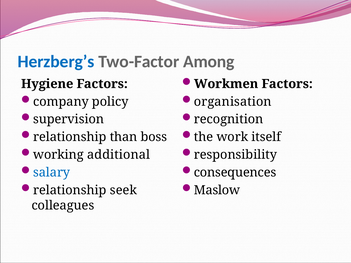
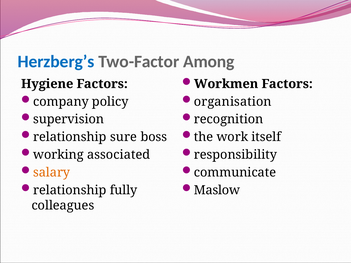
than: than -> sure (123, 137)
additional: additional -> associated (119, 155)
salary colour: blue -> orange (52, 173)
consequences: consequences -> communicate (235, 173)
seek: seek -> fully (124, 190)
